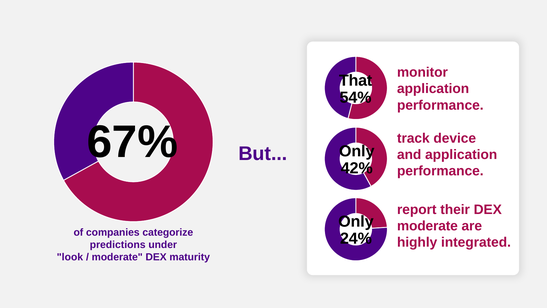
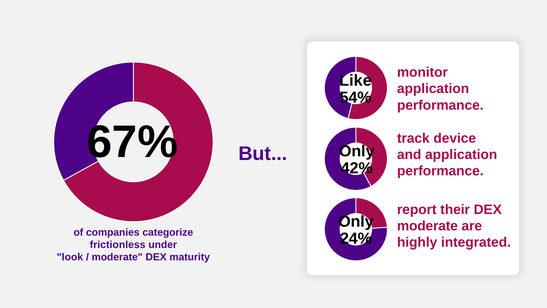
That: That -> Like (355, 81)
predictions: predictions -> frictionless (118, 244)
